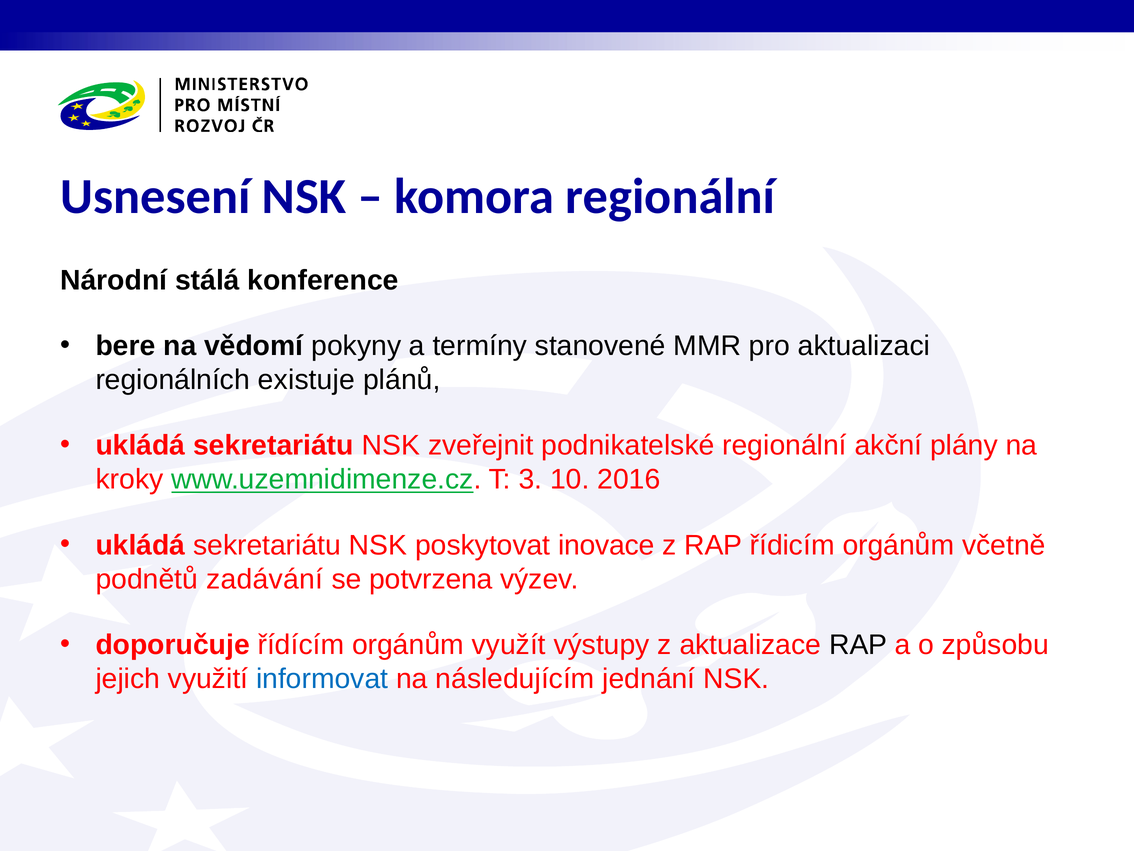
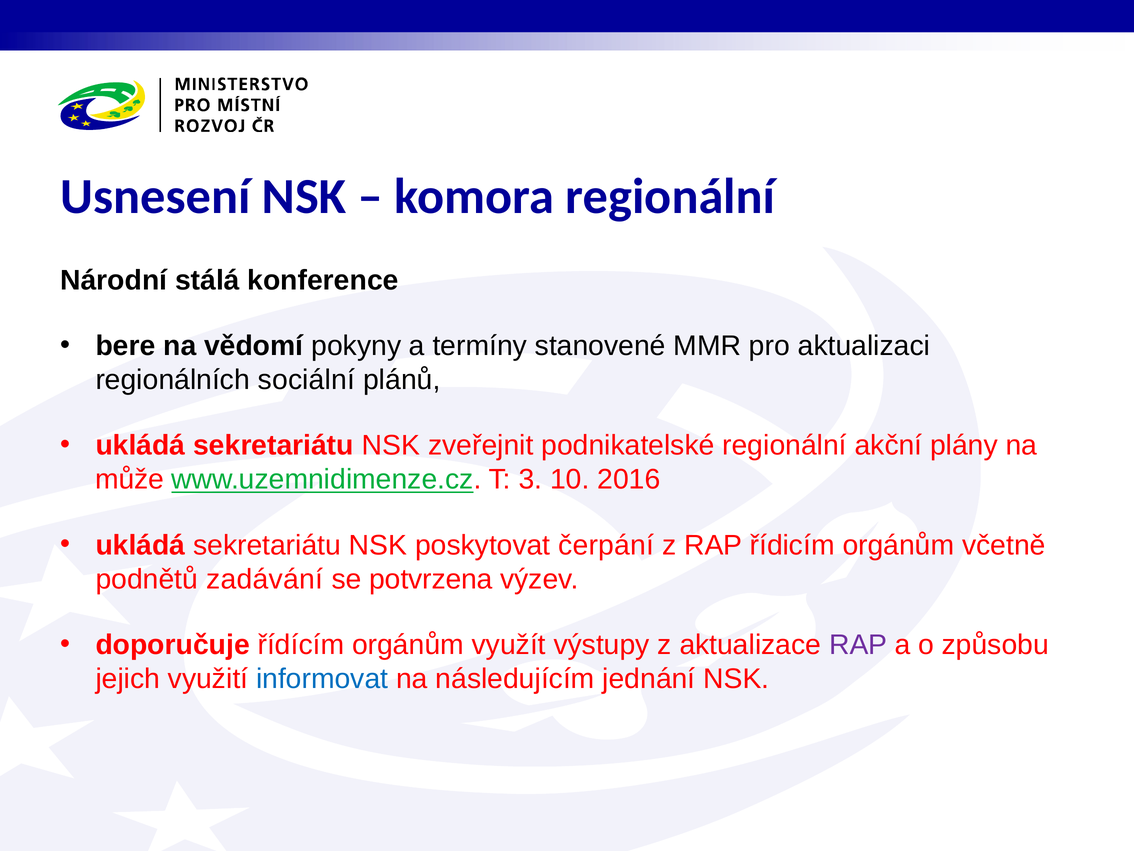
existuje: existuje -> sociální (306, 380)
kroky: kroky -> může (130, 479)
inovace: inovace -> čerpání (606, 545)
RAP colour: black -> purple (858, 644)
